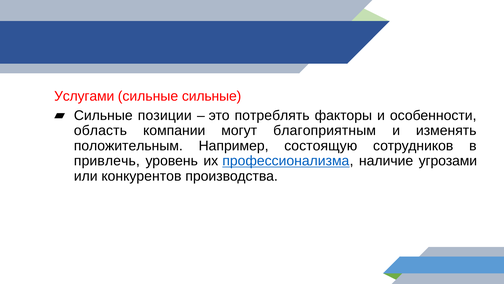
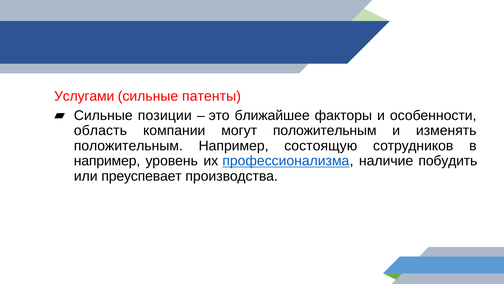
сильные сильные: сильные -> патенты (211, 96)
потреблять: потреблять -> ближайшее (272, 115)
могут благоприятным: благоприятным -> положительным (325, 130)
привлечь: привлечь -> например (107, 161)
угрозами: угрозами -> побудить (448, 161)
конкурентов: конкурентов -> преуспевает (142, 176)
